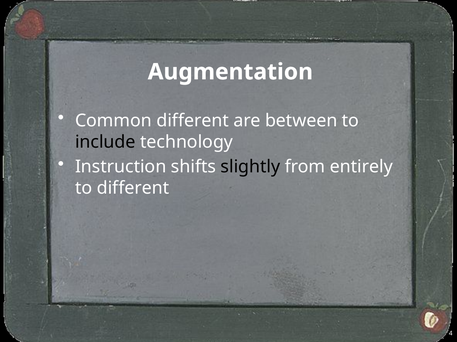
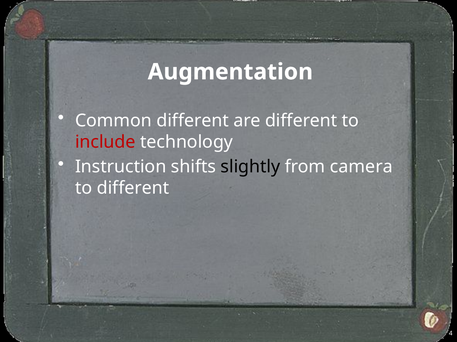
are between: between -> different (301, 121)
include colour: black -> red (105, 142)
entirely: entirely -> camera (361, 167)
